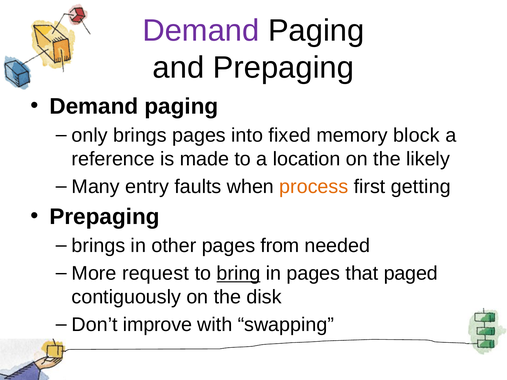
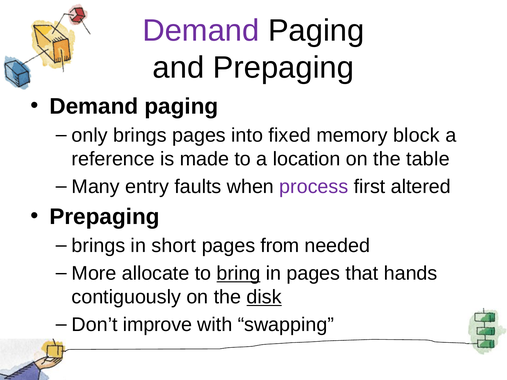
likely: likely -> table (428, 159)
process colour: orange -> purple (314, 187)
getting: getting -> altered (421, 187)
other: other -> short (174, 246)
request: request -> allocate (156, 274)
paged: paged -> hands (411, 274)
disk underline: none -> present (264, 297)
